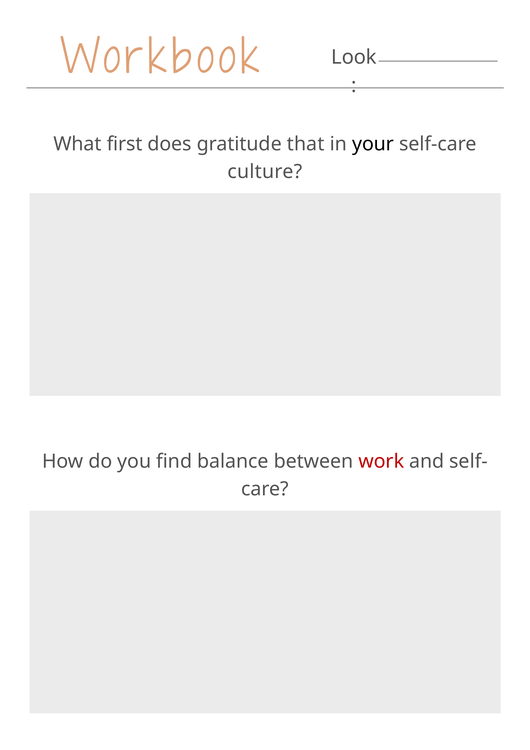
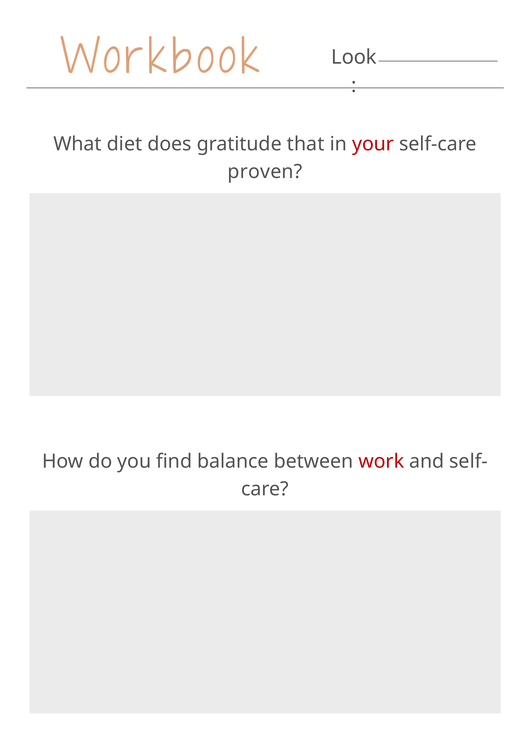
first: first -> diet (124, 144)
your colour: black -> red (373, 144)
culture: culture -> proven (265, 172)
